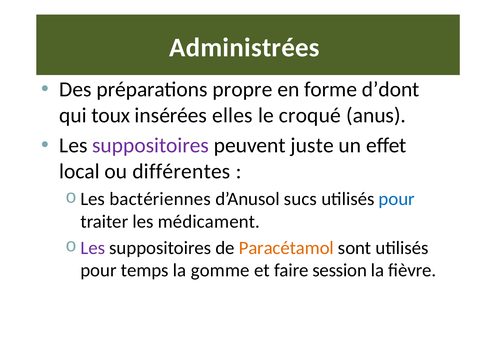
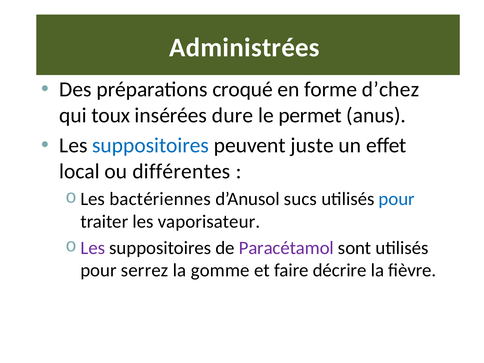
propre: propre -> croqué (243, 89)
d’dont: d’dont -> d’chez (391, 89)
elles: elles -> dure (233, 115)
croqué: croqué -> permet (310, 115)
suppositoires colour: purple -> blue (151, 145)
médicament: médicament -> vaporisateur (209, 222)
Paracétamol colour: orange -> purple (286, 248)
temps: temps -> serrez (145, 270)
session: session -> décrire (340, 270)
